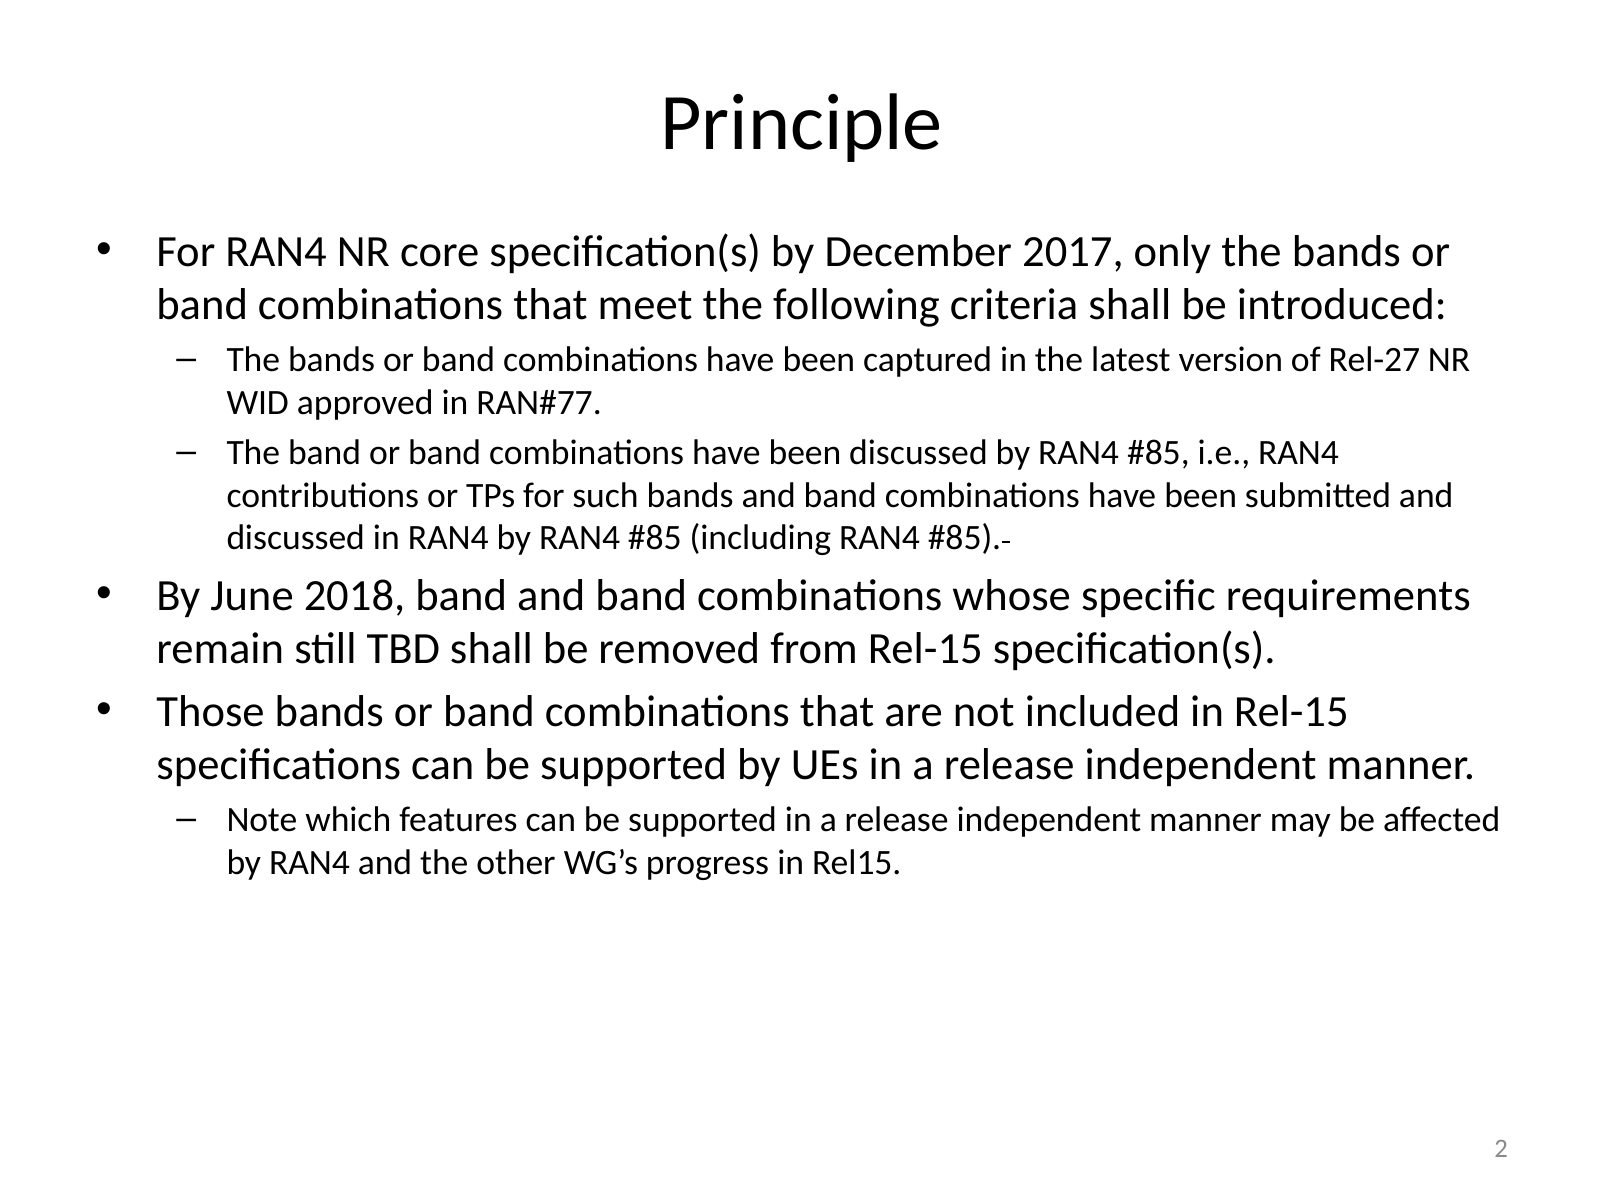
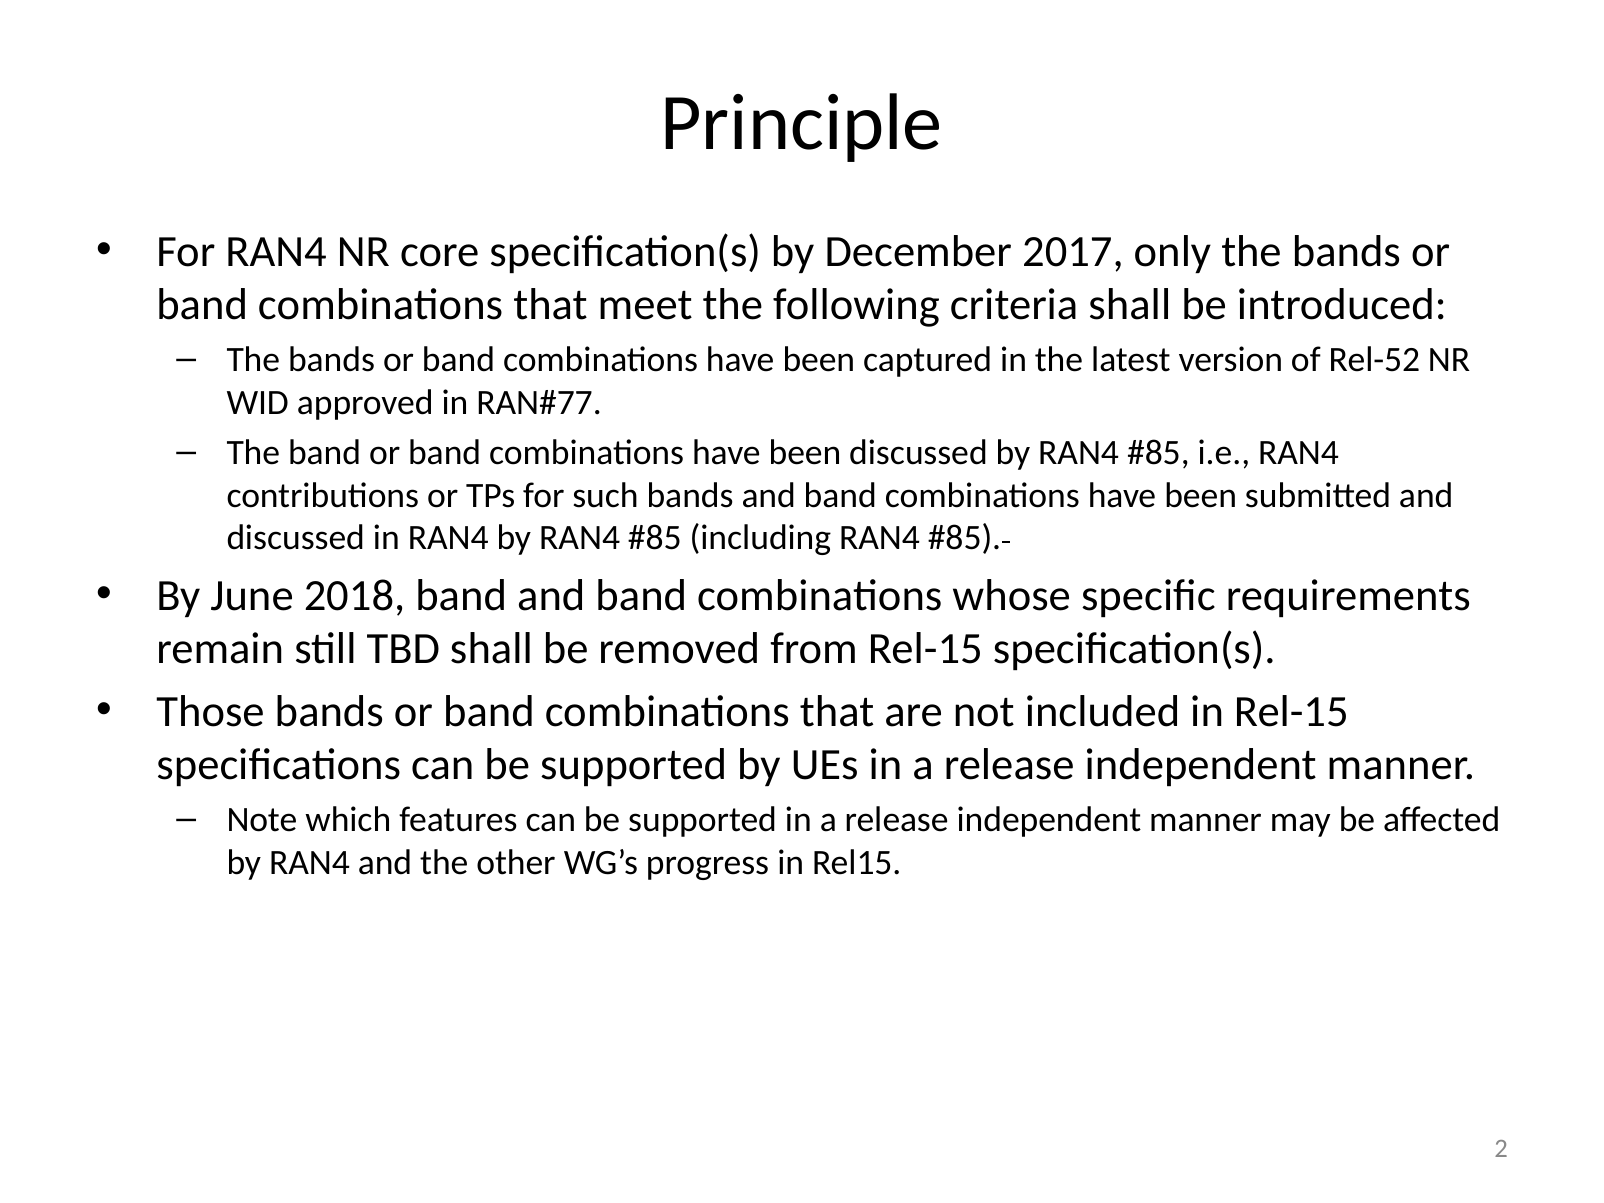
Rel-27: Rel-27 -> Rel-52 (1374, 360)
